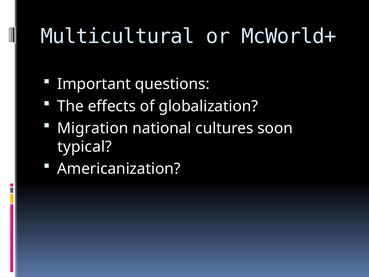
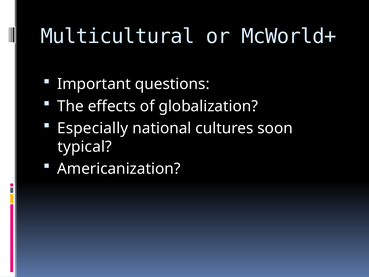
Migration: Migration -> Especially (93, 128)
